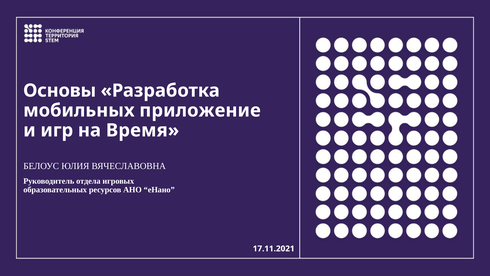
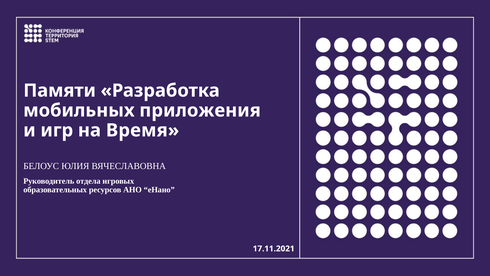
Основы: Основы -> Памяти (60, 90)
приложение: приложение -> приложения (200, 110)
